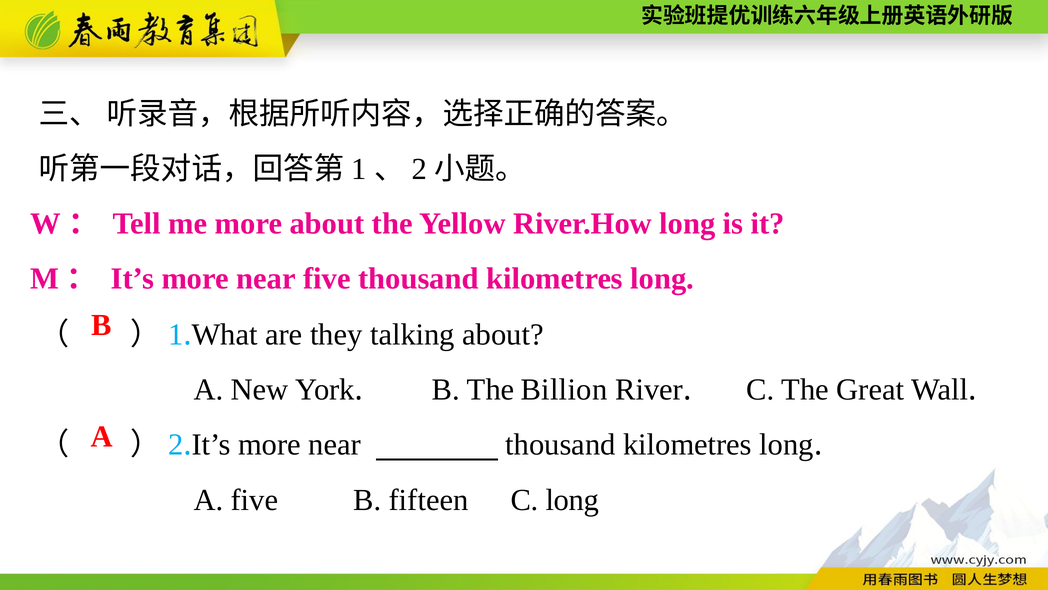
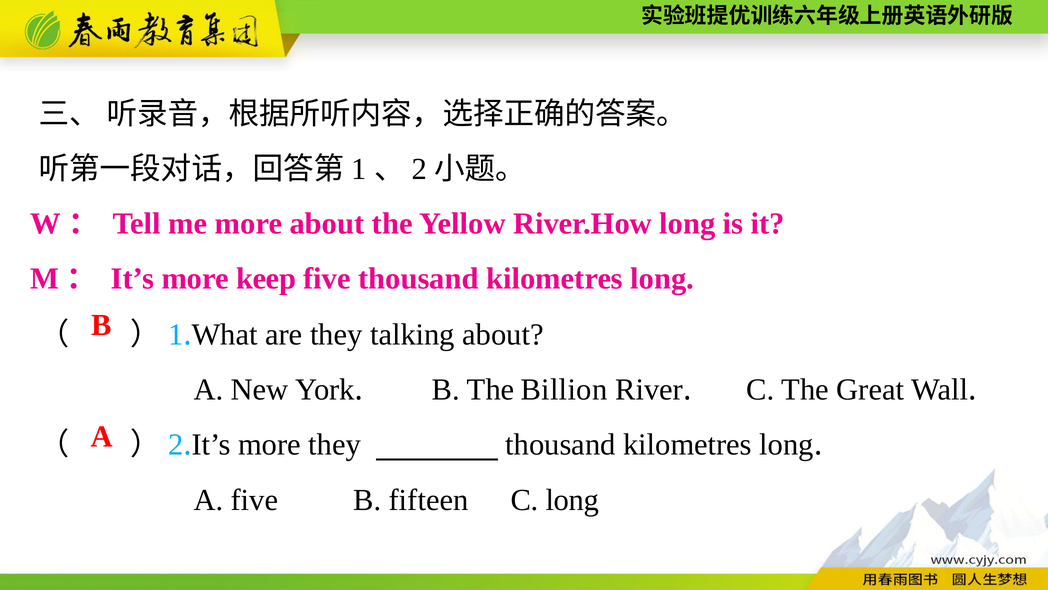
near: near -> keep (266, 279)
near: near -> they (335, 444)
